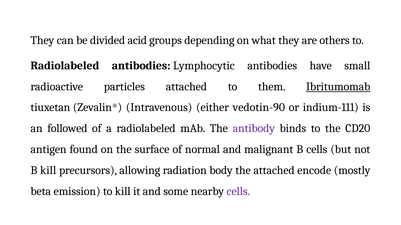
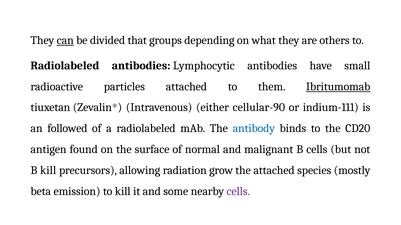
can underline: none -> present (65, 41)
acid: acid -> that (137, 41)
vedotin-90: vedotin-90 -> cellular-90 (259, 108)
antibody colour: purple -> blue (254, 129)
body: body -> grow (221, 171)
encode: encode -> species (314, 171)
